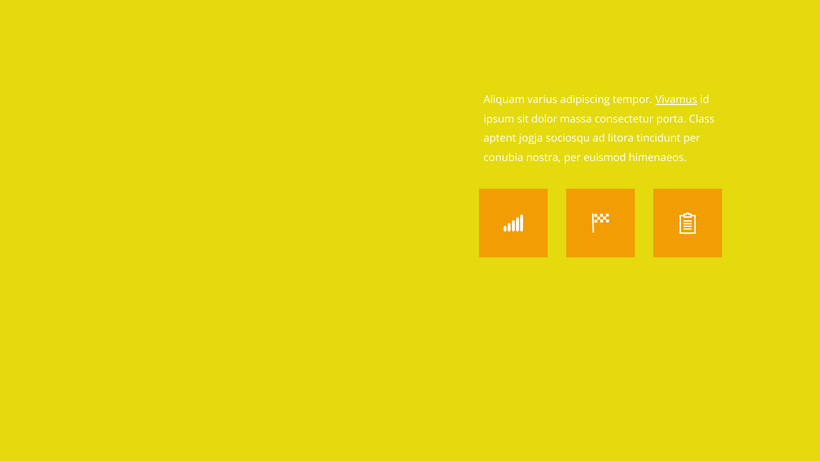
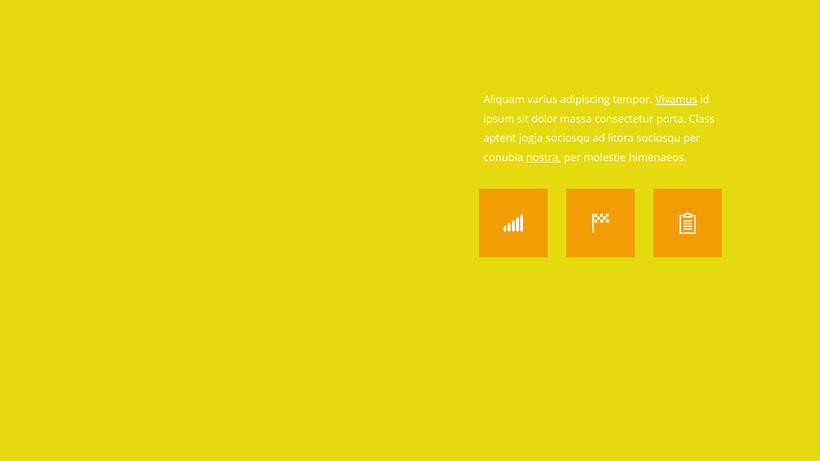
litora tincidunt: tincidunt -> sociosqu (659, 138)
nostra underline: none -> present (544, 158)
euismod: euismod -> molestie (605, 158)
